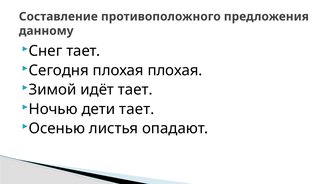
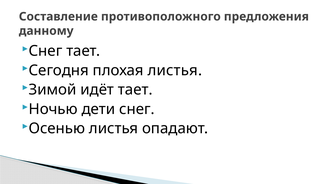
плохая плохая: плохая -> листья (175, 71)
дети тает: тает -> снег (137, 109)
